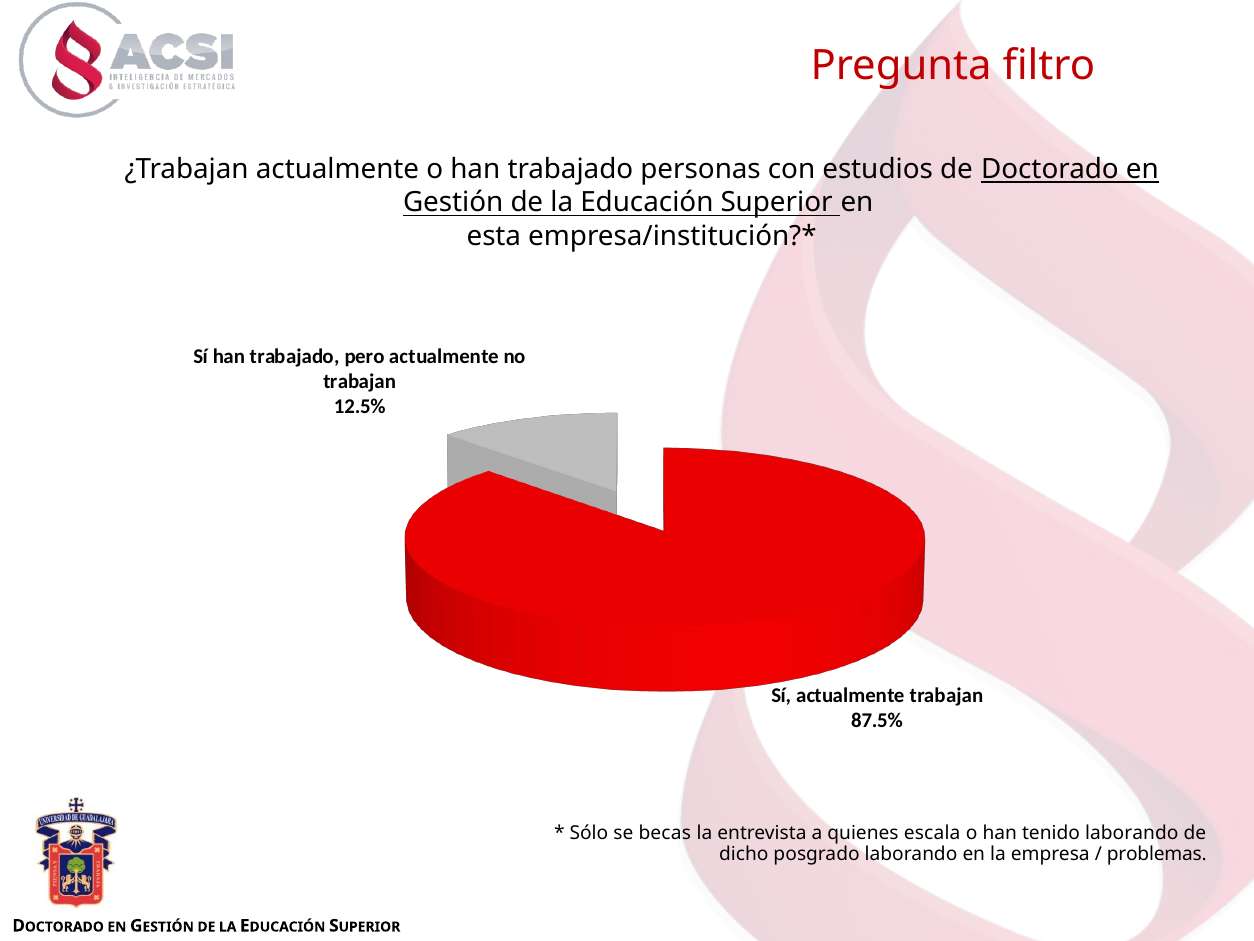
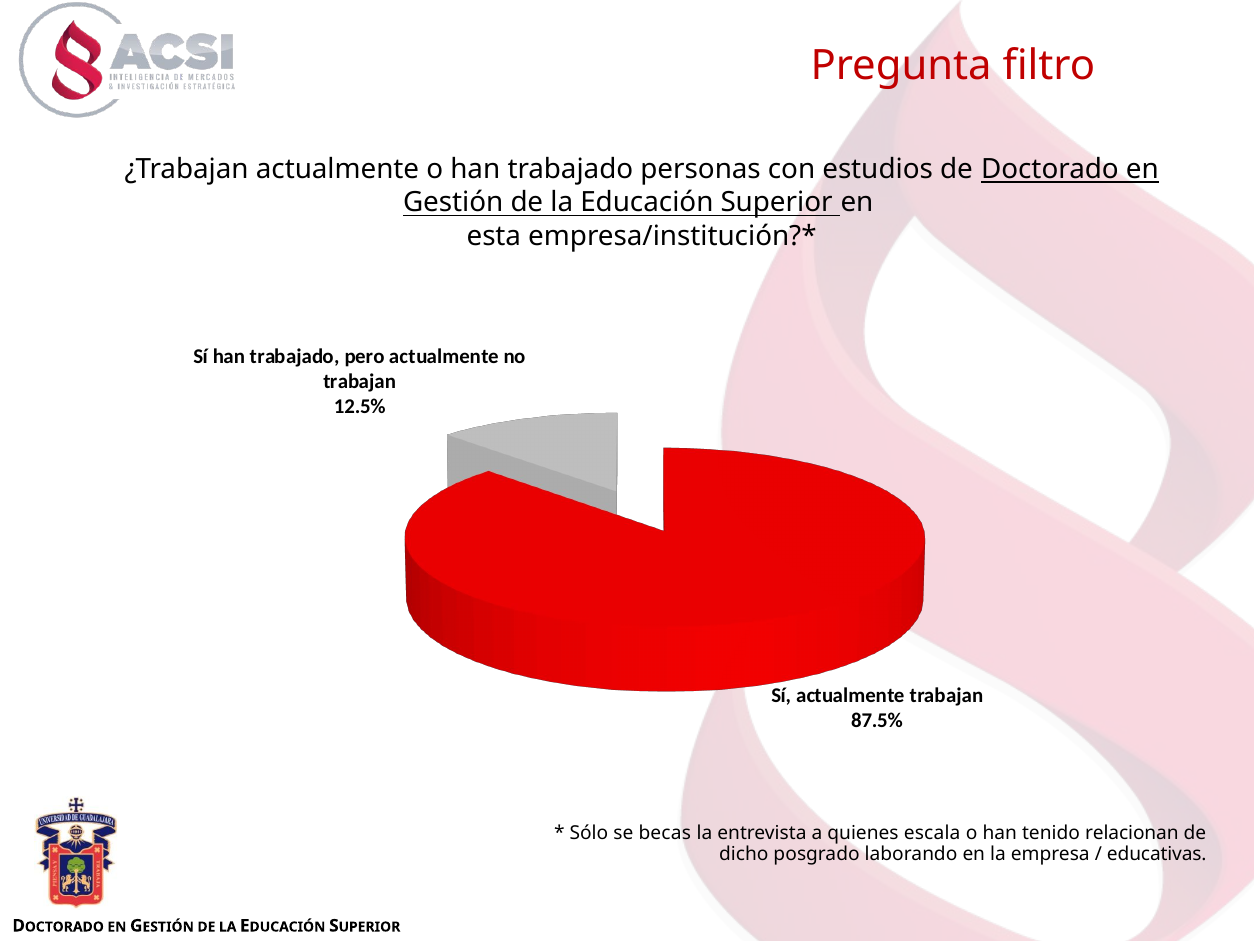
tenido laborando: laborando -> relacionan (1132, 833)
problemas: problemas -> educativas (1157, 854)
